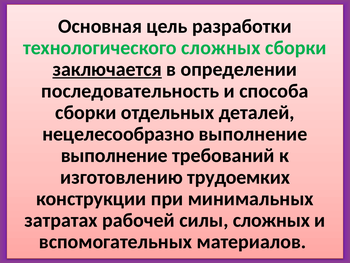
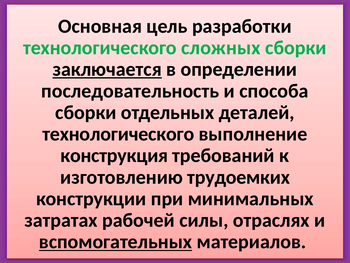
нецелесообразно: нецелесообразно -> технологического (118, 134)
выполнение: выполнение -> конструкция (114, 155)
силы сложных: сложных -> отраслях (271, 220)
вспомогательных underline: none -> present (116, 241)
